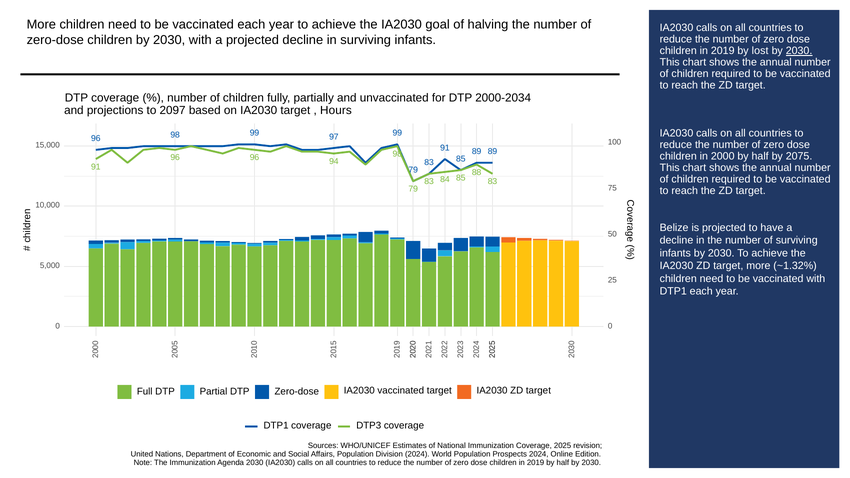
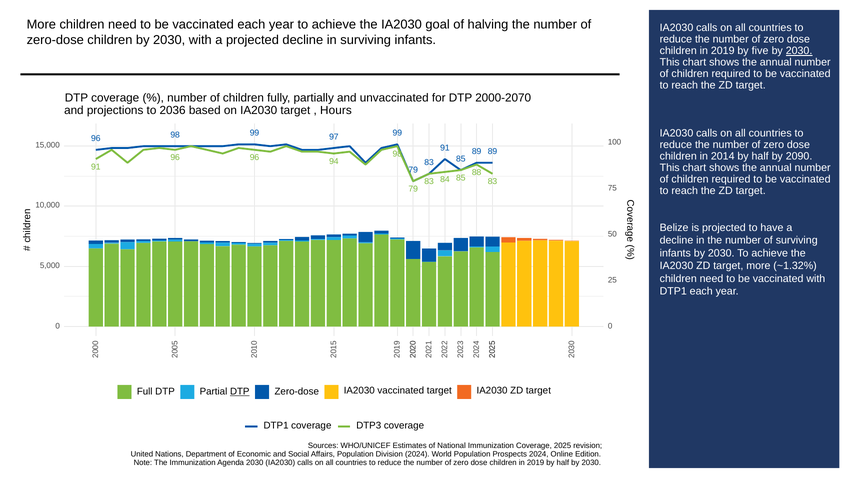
lost: lost -> five (760, 51)
2000-2034: 2000-2034 -> 2000-2070 (503, 98)
2097: 2097 -> 2036 (173, 111)
2000: 2000 -> 2014 (723, 156)
2075: 2075 -> 2090 (799, 156)
DTP underline: none -> present (240, 392)
